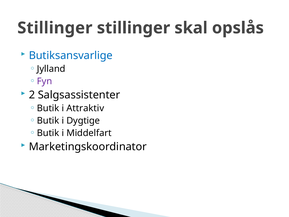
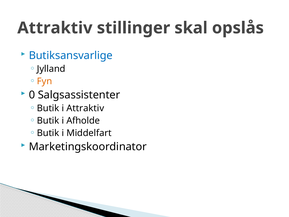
Stillinger: Stillinger -> Attraktiv (55, 28)
Fyn colour: purple -> orange (45, 81)
2: 2 -> 0 (32, 95)
Dygtige: Dygtige -> Afholde (83, 120)
